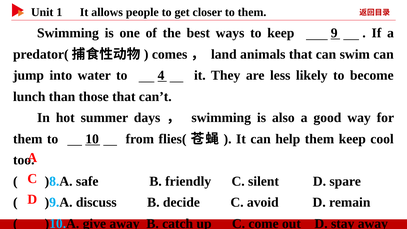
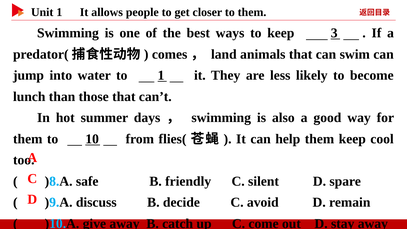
9: 9 -> 3 (334, 33)
to 4: 4 -> 1 (161, 75)
